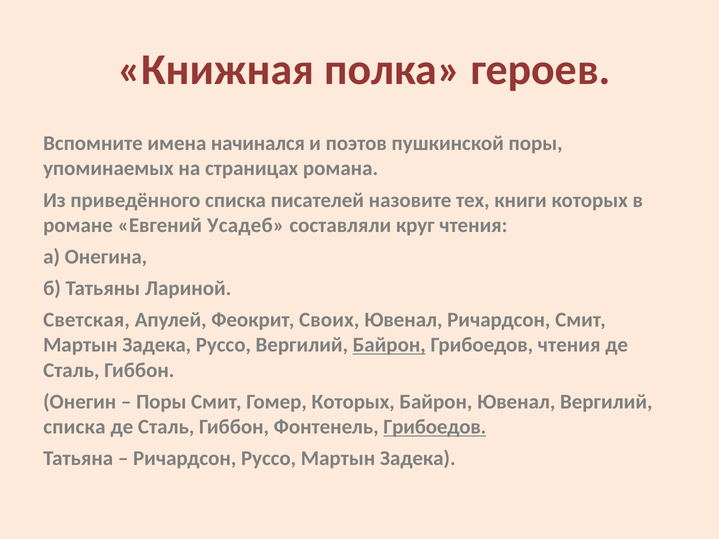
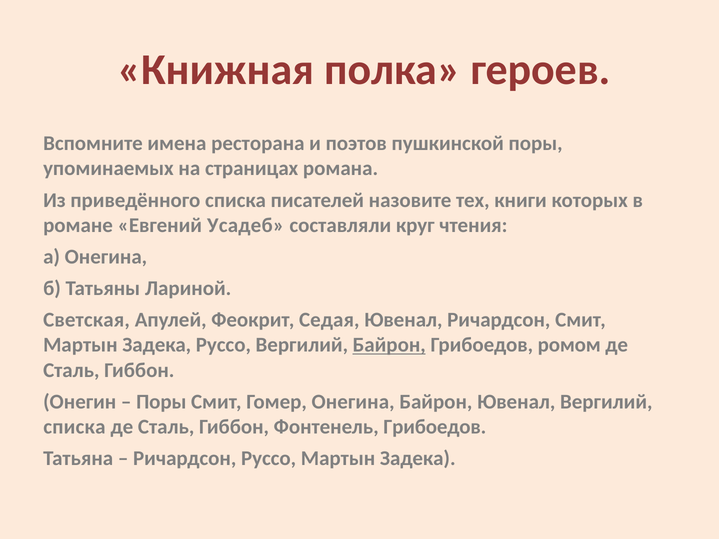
начинался: начинался -> ресторана (258, 143)
Своих: Своих -> Седая (329, 320)
Грибоедов чтения: чтения -> ромом (569, 345)
Гомер Которых: Которых -> Онегина (353, 402)
Грибоедов underline: present -> none (435, 427)
